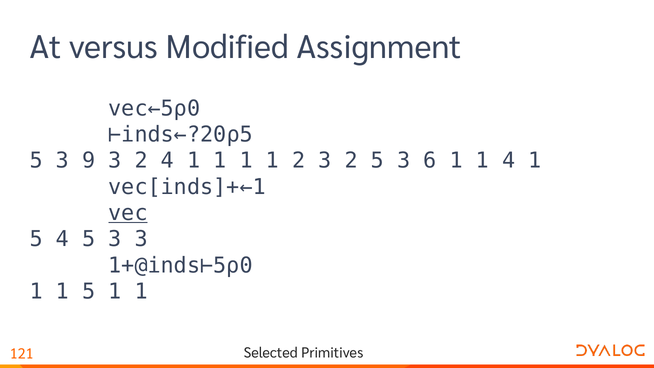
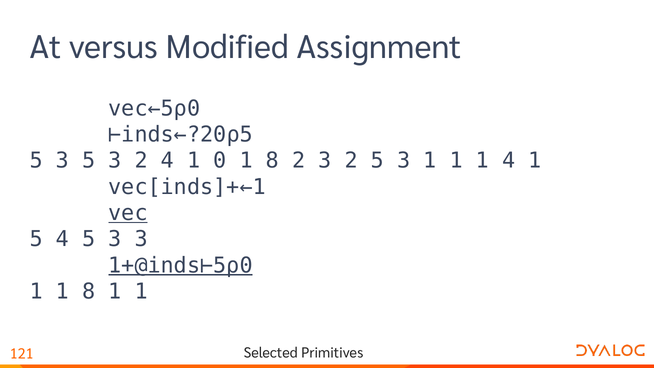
3 9: 9 -> 5 (89, 161)
4 1 1: 1 -> 0 (220, 161)
1: 1 -> 8 (272, 161)
3 6: 6 -> 1 (430, 161)
1+@inds⊢5⍴0 underline: none -> present (181, 265)
1 1 5: 5 -> 8 (89, 291)
